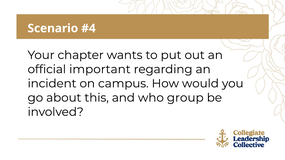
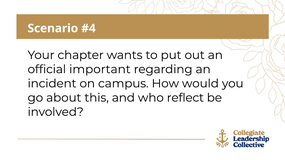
group: group -> reflect (185, 98)
